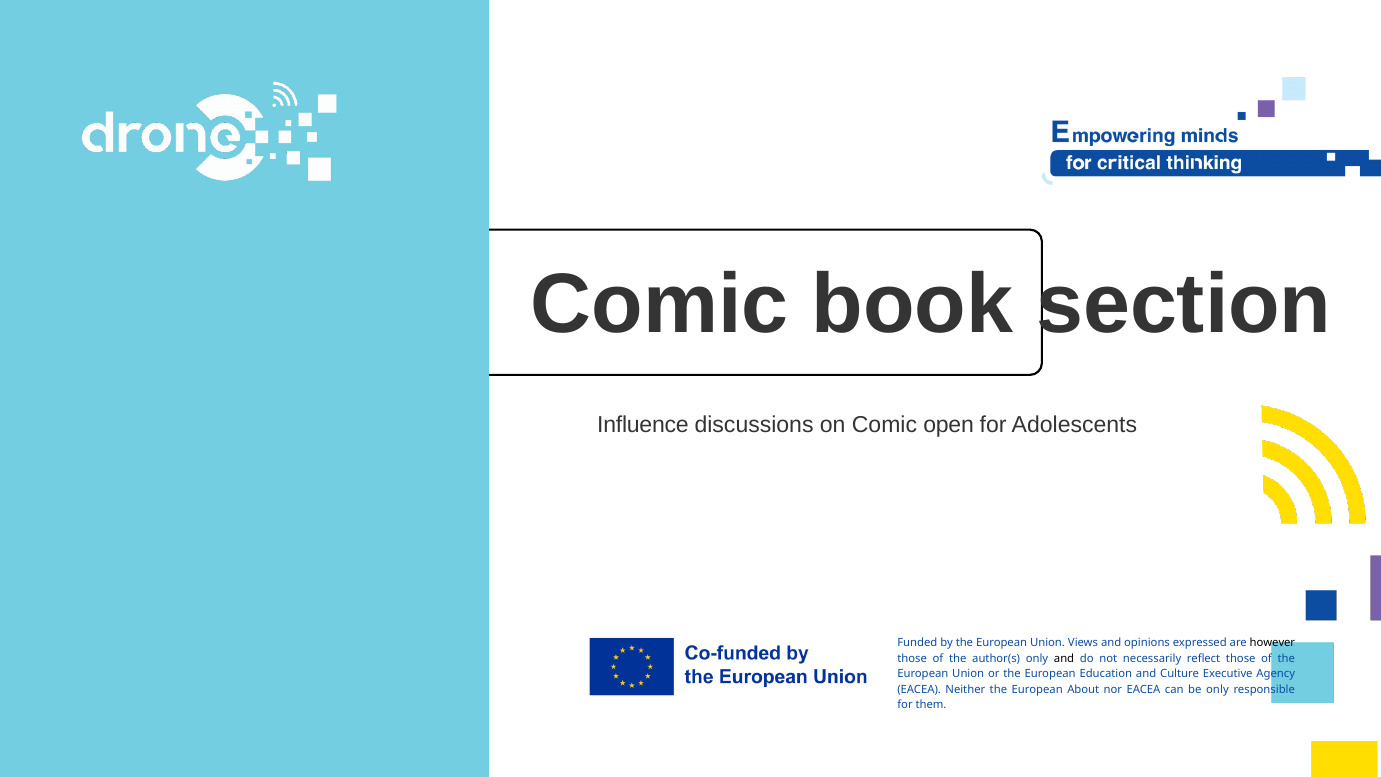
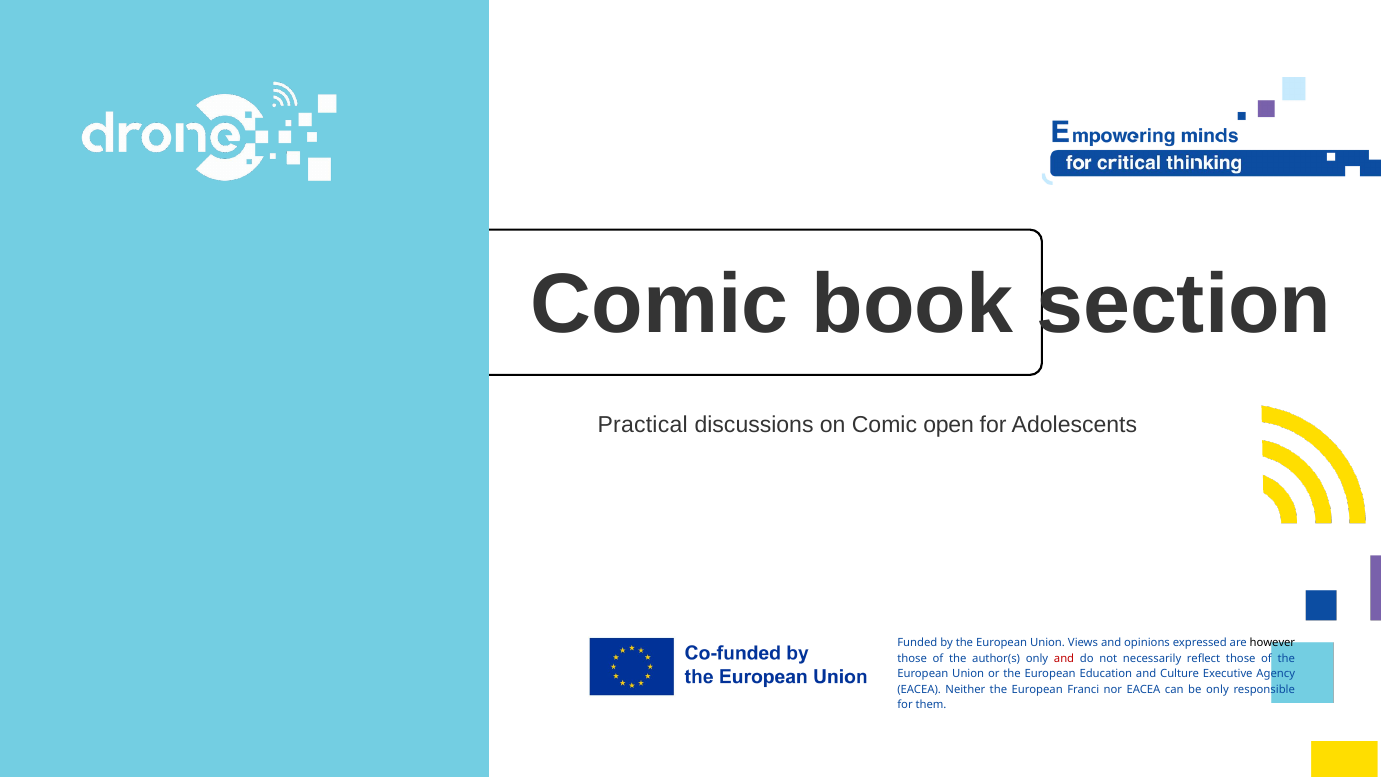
Influence: Influence -> Practical (643, 425)
and colour: black -> red (1064, 658)
About: About -> Franci (1083, 689)
